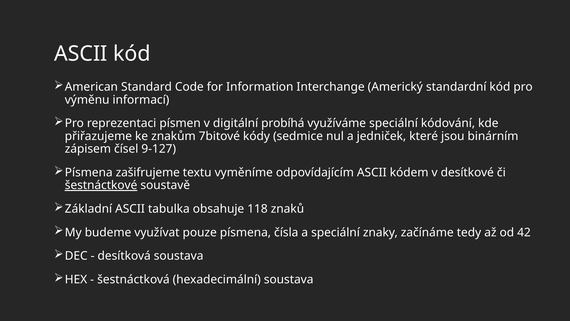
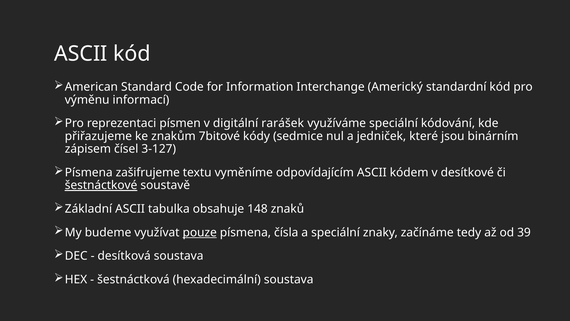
probíhá: probíhá -> rarášek (283, 123)
9-127: 9-127 -> 3-127 (159, 149)
118: 118 -> 148 (257, 209)
pouze underline: none -> present (200, 232)
42: 42 -> 39 (524, 232)
